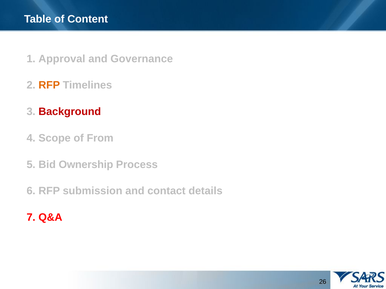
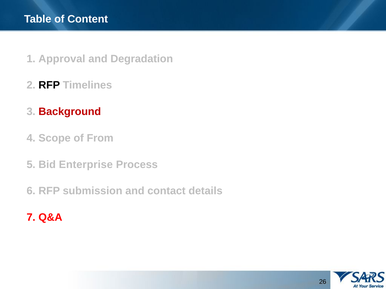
Governance: Governance -> Degradation (142, 59)
RFP colour: orange -> black (49, 85)
Ownership: Ownership -> Enterprise (86, 165)
